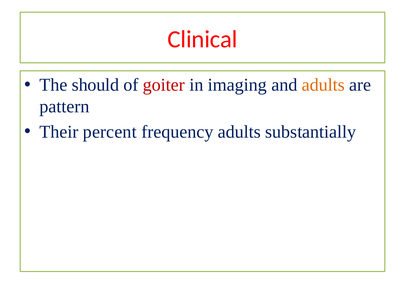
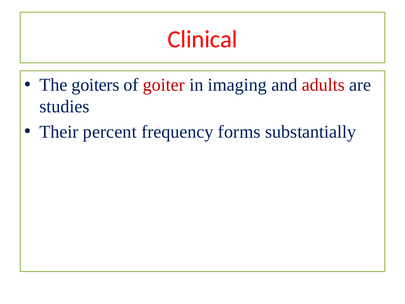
should: should -> goiters (95, 85)
adults colour: orange -> red (323, 85)
pattern: pattern -> studies (64, 107)
frequency adults: adults -> forms (239, 132)
